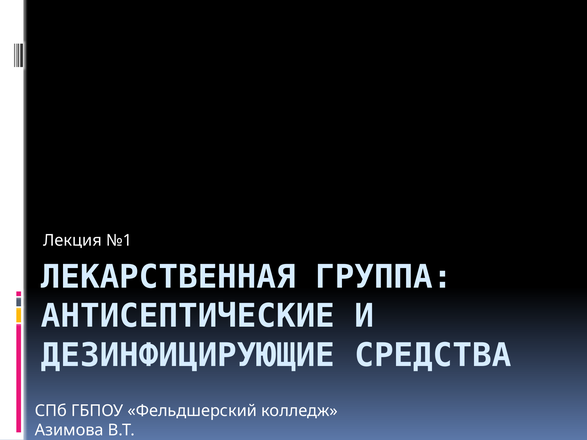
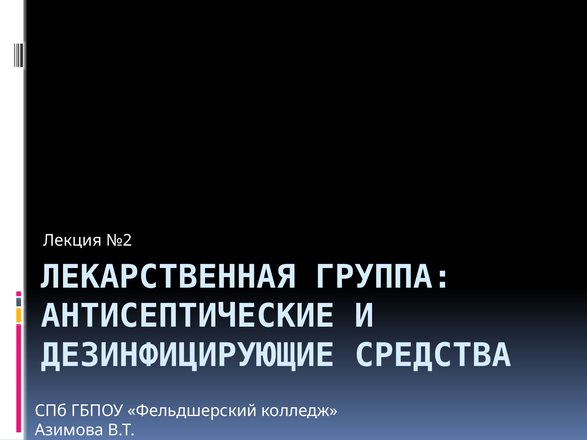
№1: №1 -> №2 (119, 241)
